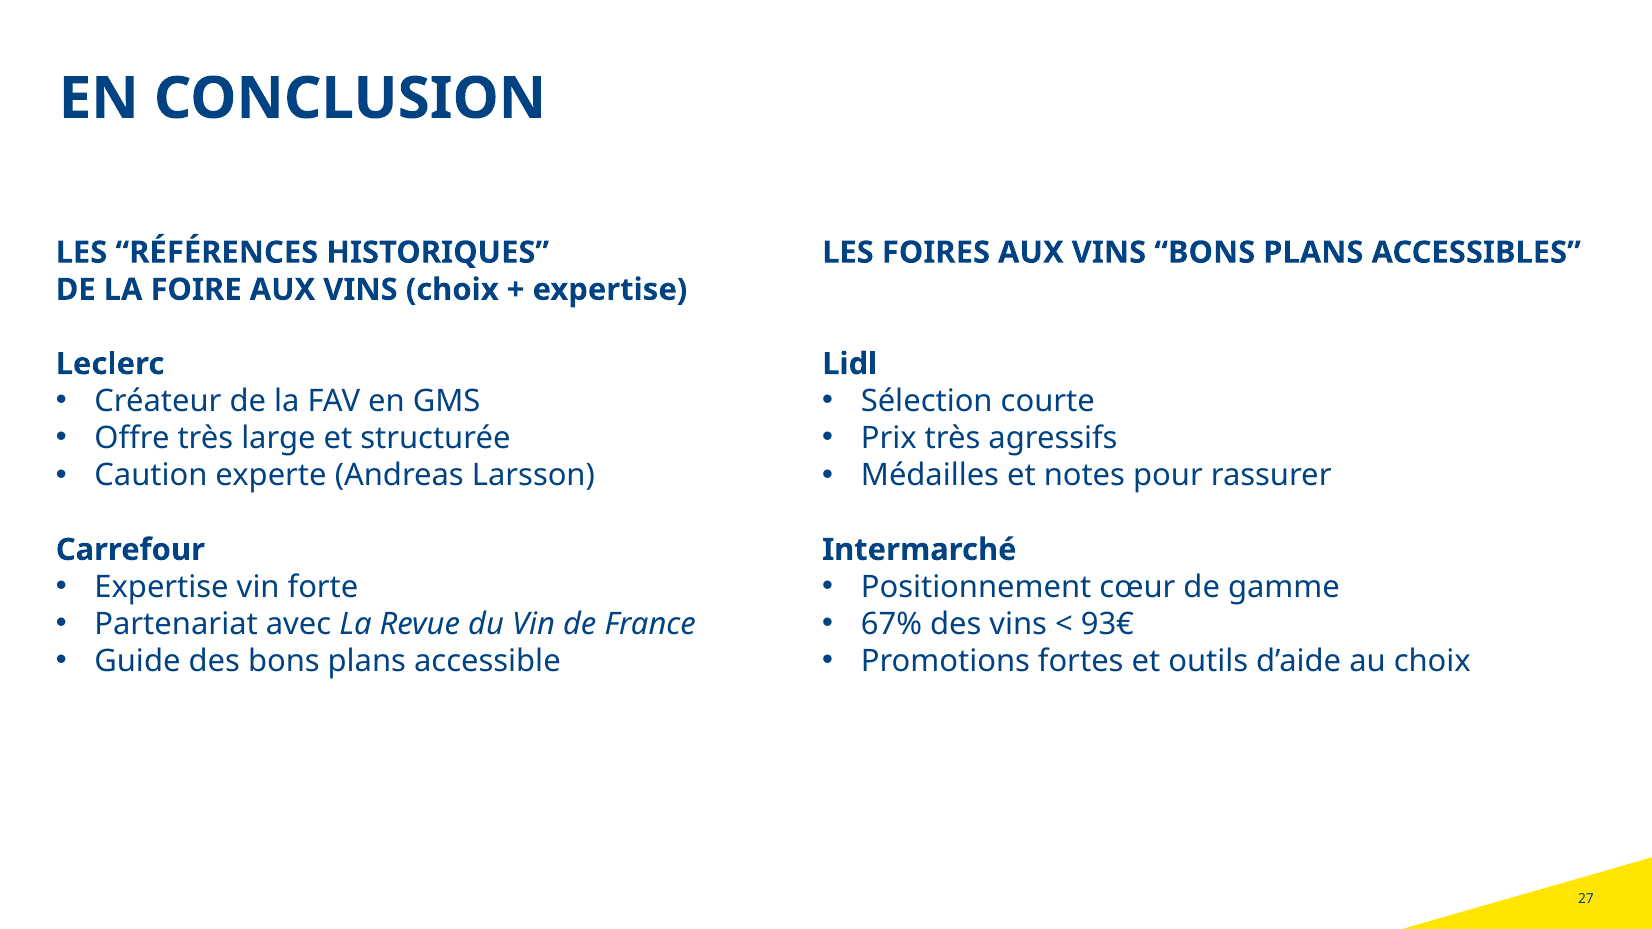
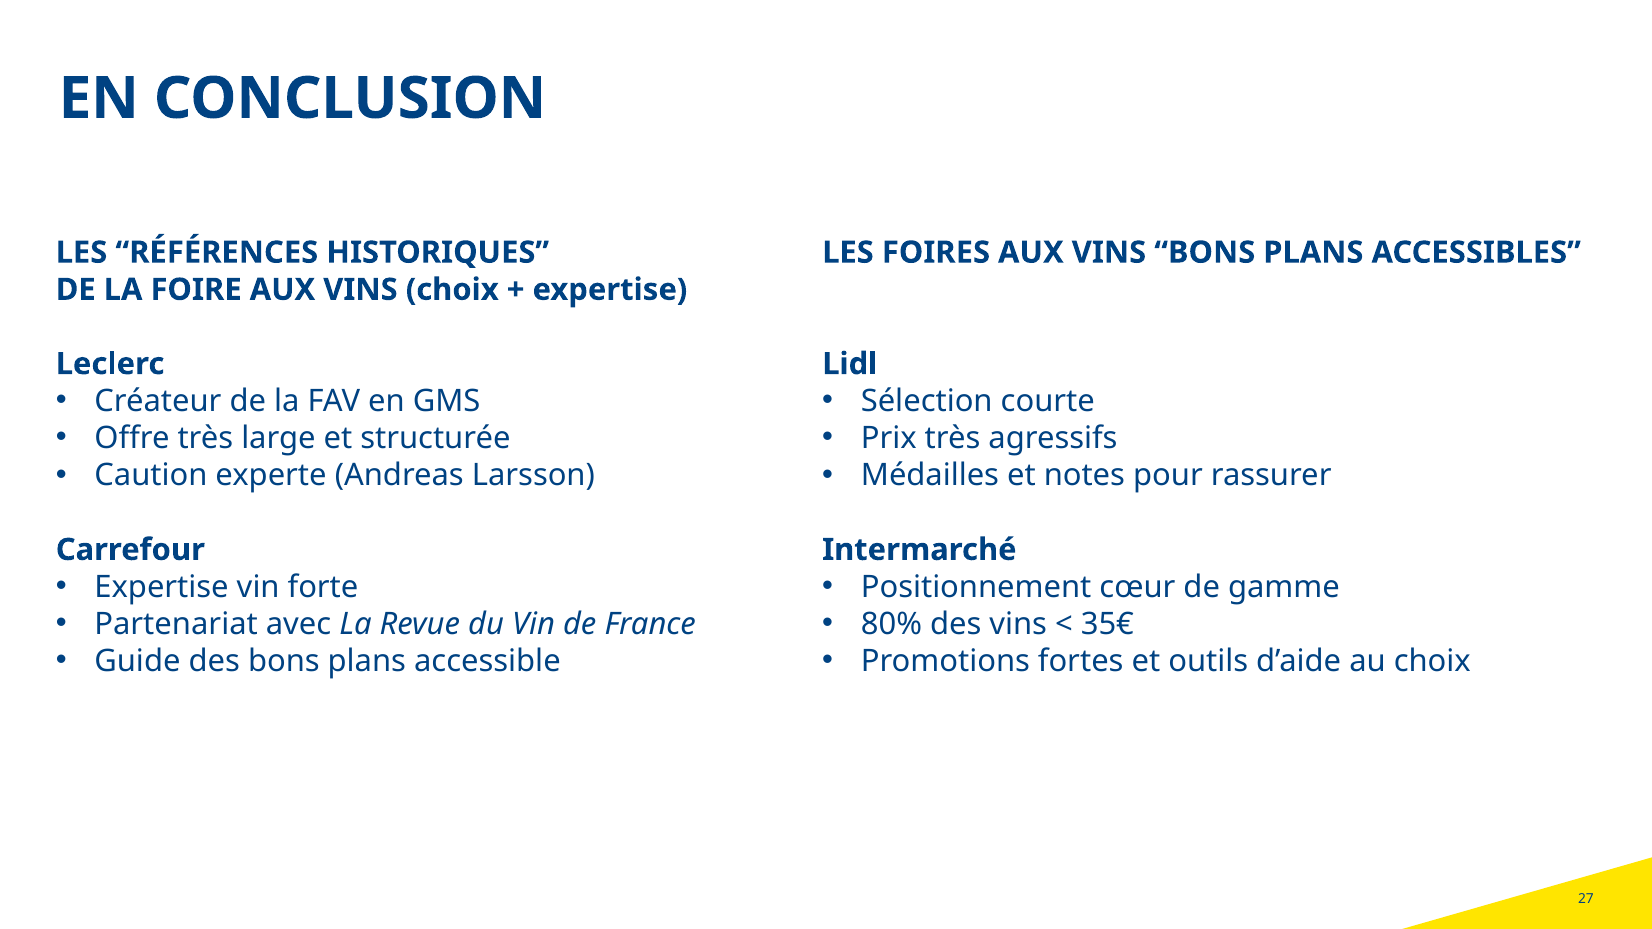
67%: 67% -> 80% (891, 624)
93€: 93€ -> 35€ (1107, 624)
